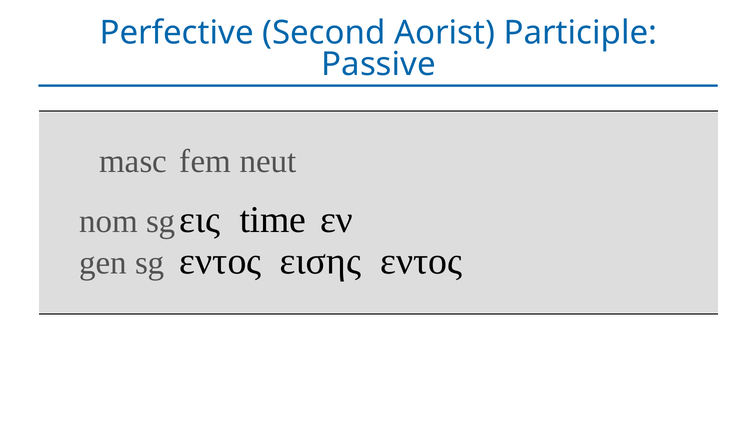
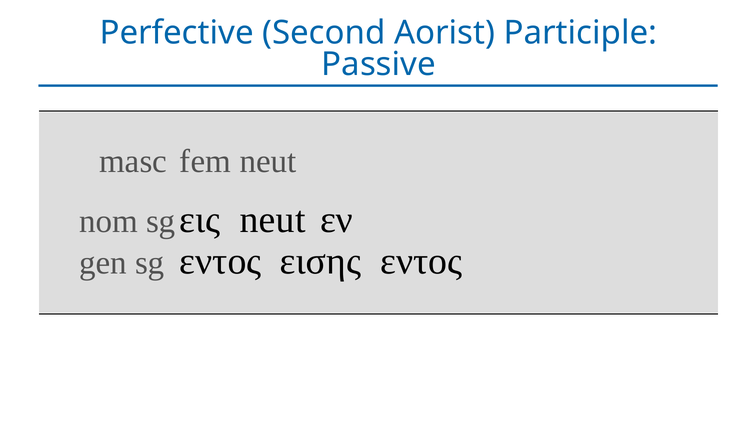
εις time: time -> neut (273, 220)
